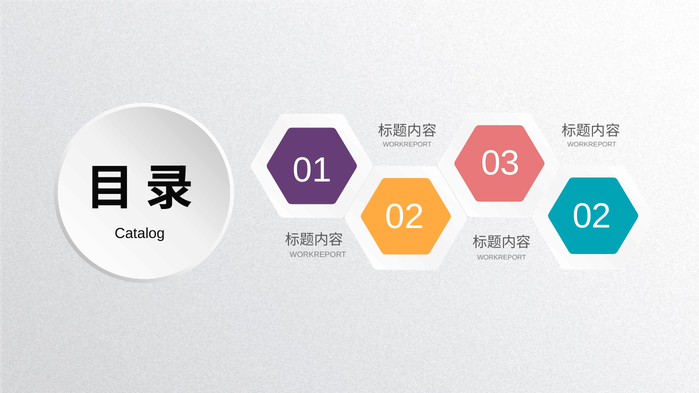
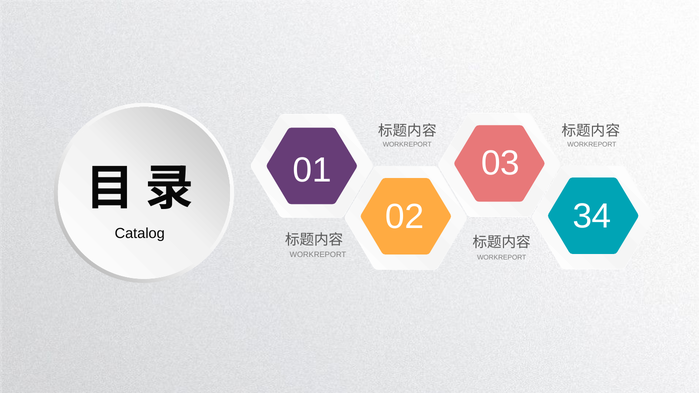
02 02: 02 -> 34 (592, 216)
